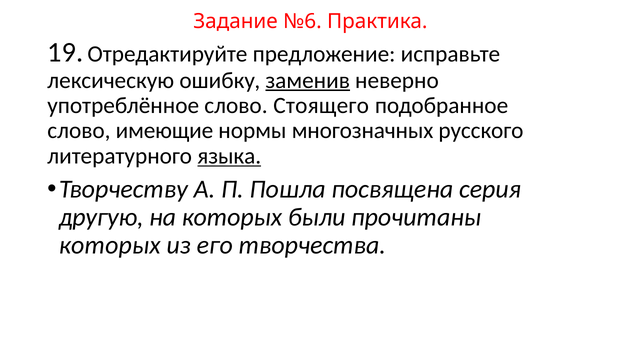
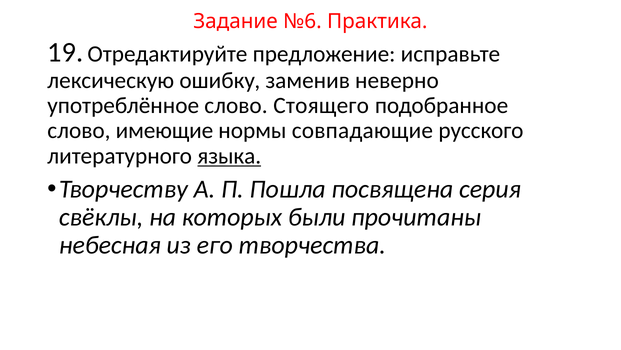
заменив underline: present -> none (308, 80)
многозначных: многозначных -> совпадающие (362, 130)
другую: другую -> свёклы (101, 217)
которых: которых -> небесная (110, 245)
